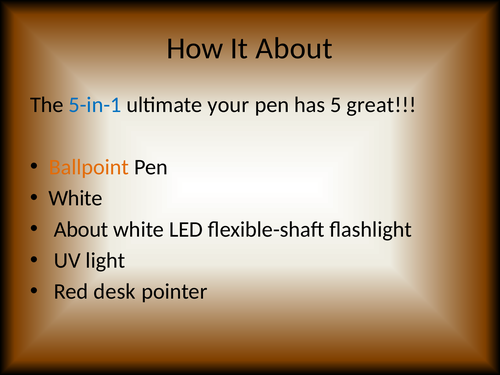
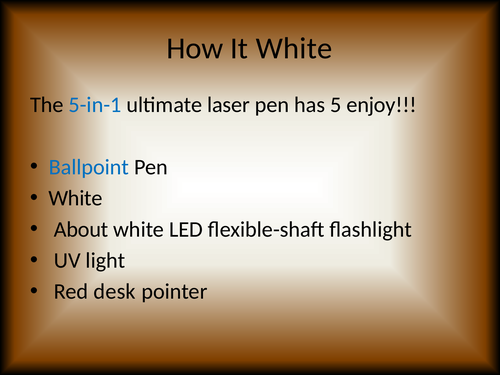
It About: About -> White (294, 48)
your: your -> laser (229, 105)
great: great -> enjoy (382, 105)
Ballpoint colour: orange -> blue (89, 167)
